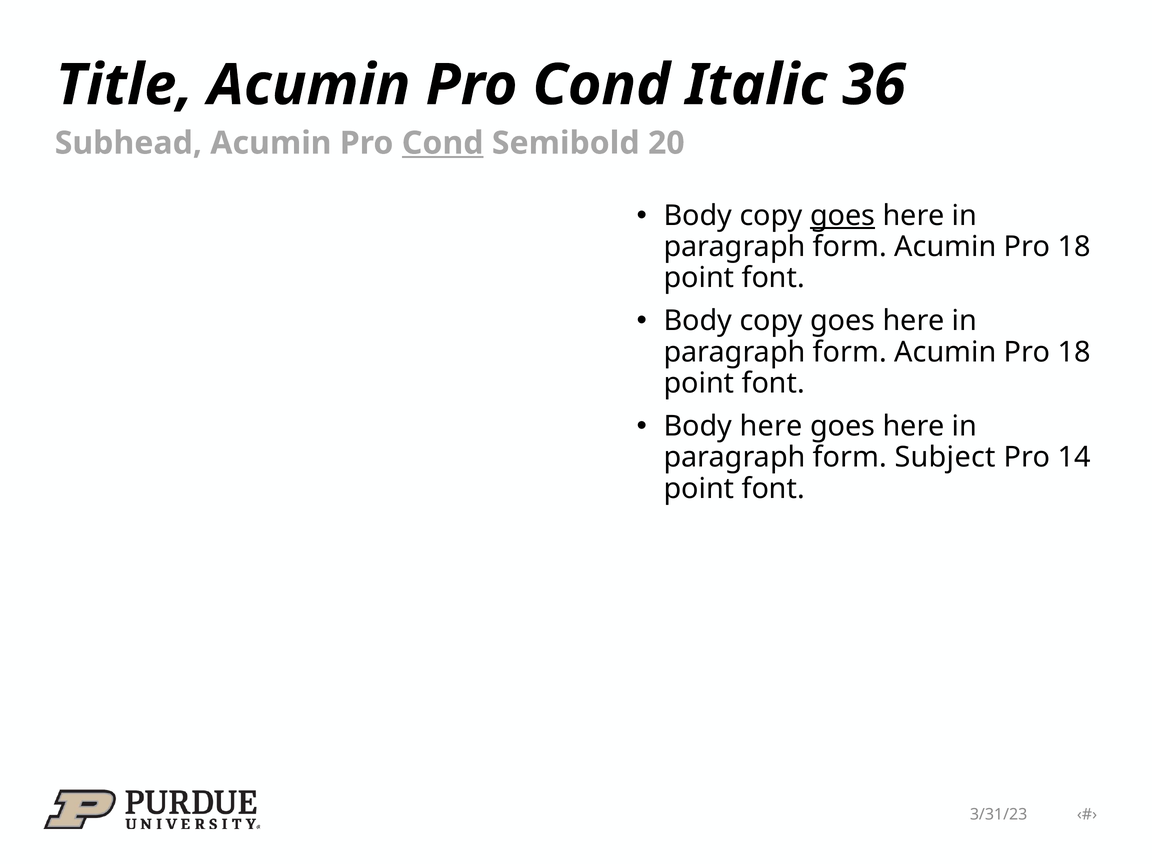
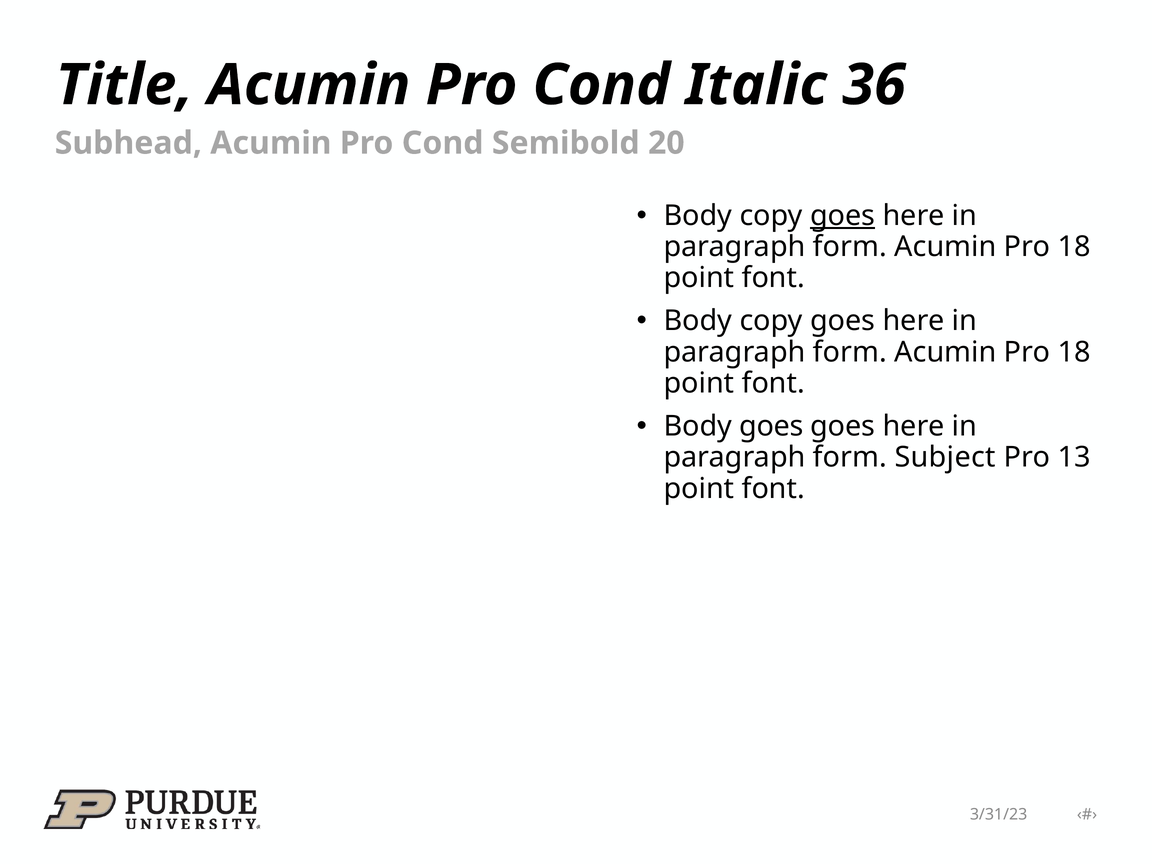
Cond underline: present -> none (443, 143)
Body here: here -> goes (771, 426)
14: 14 -> 13 (1074, 457)
